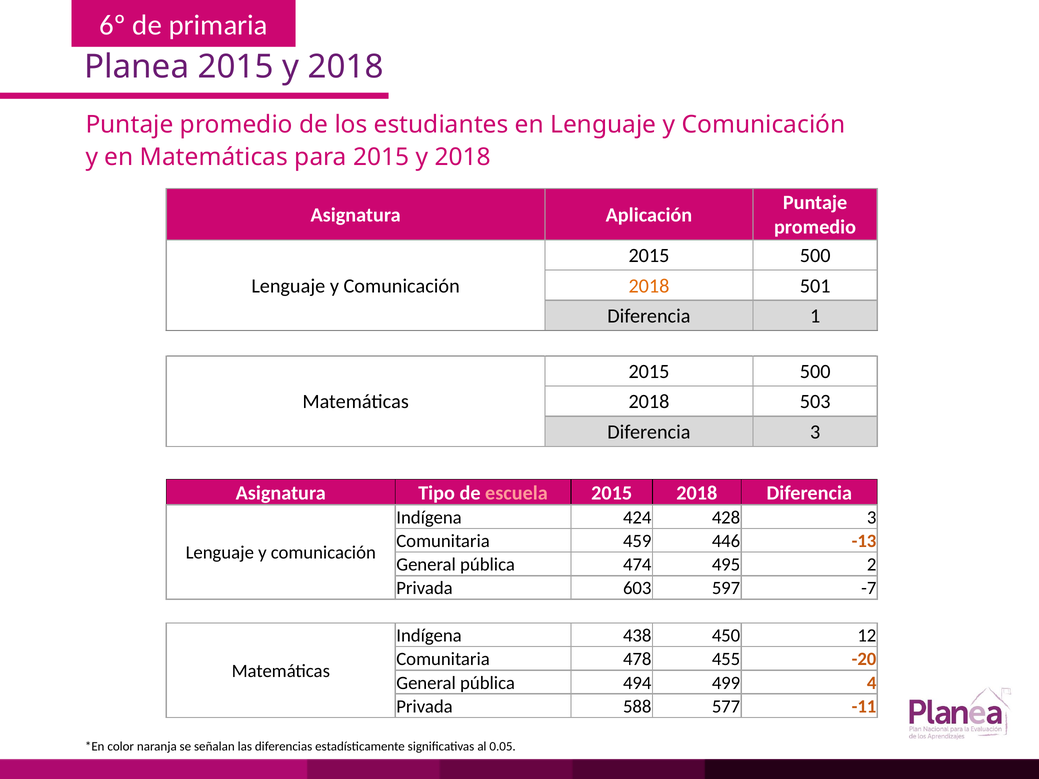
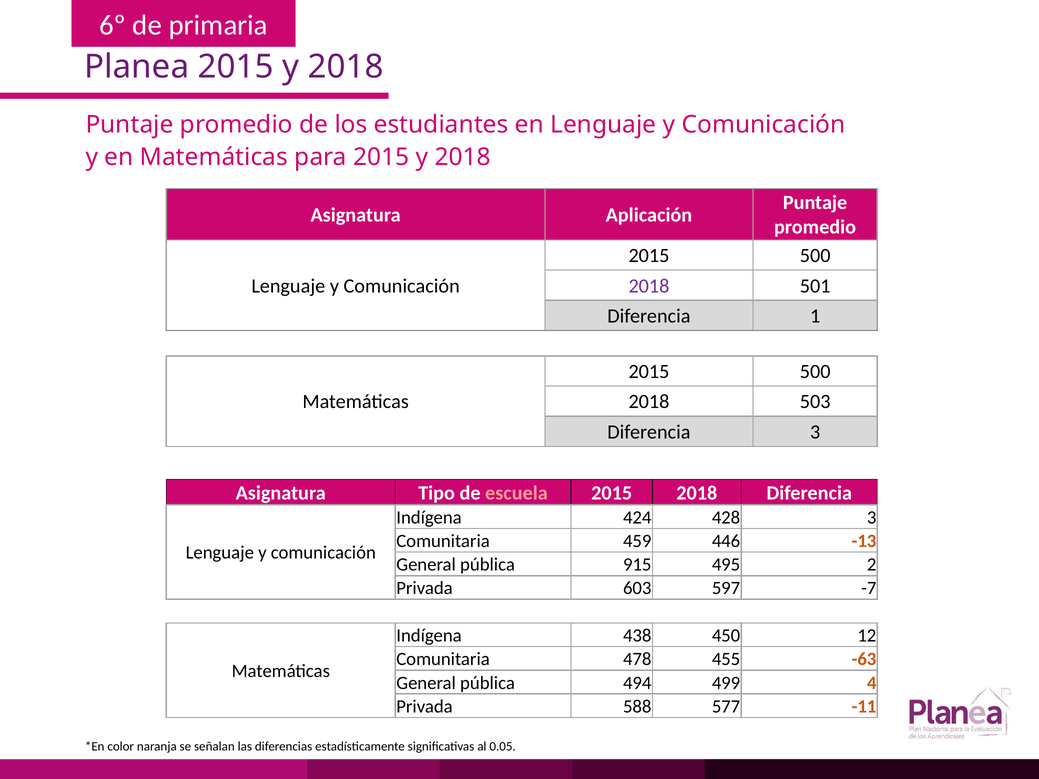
2018 colour: orange -> purple (649, 286)
474: 474 -> 915 (637, 565)
-20: -20 -> -63 (864, 659)
